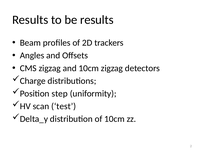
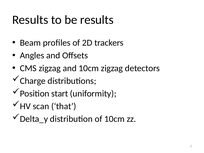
step: step -> start (60, 94)
test: test -> that (64, 106)
